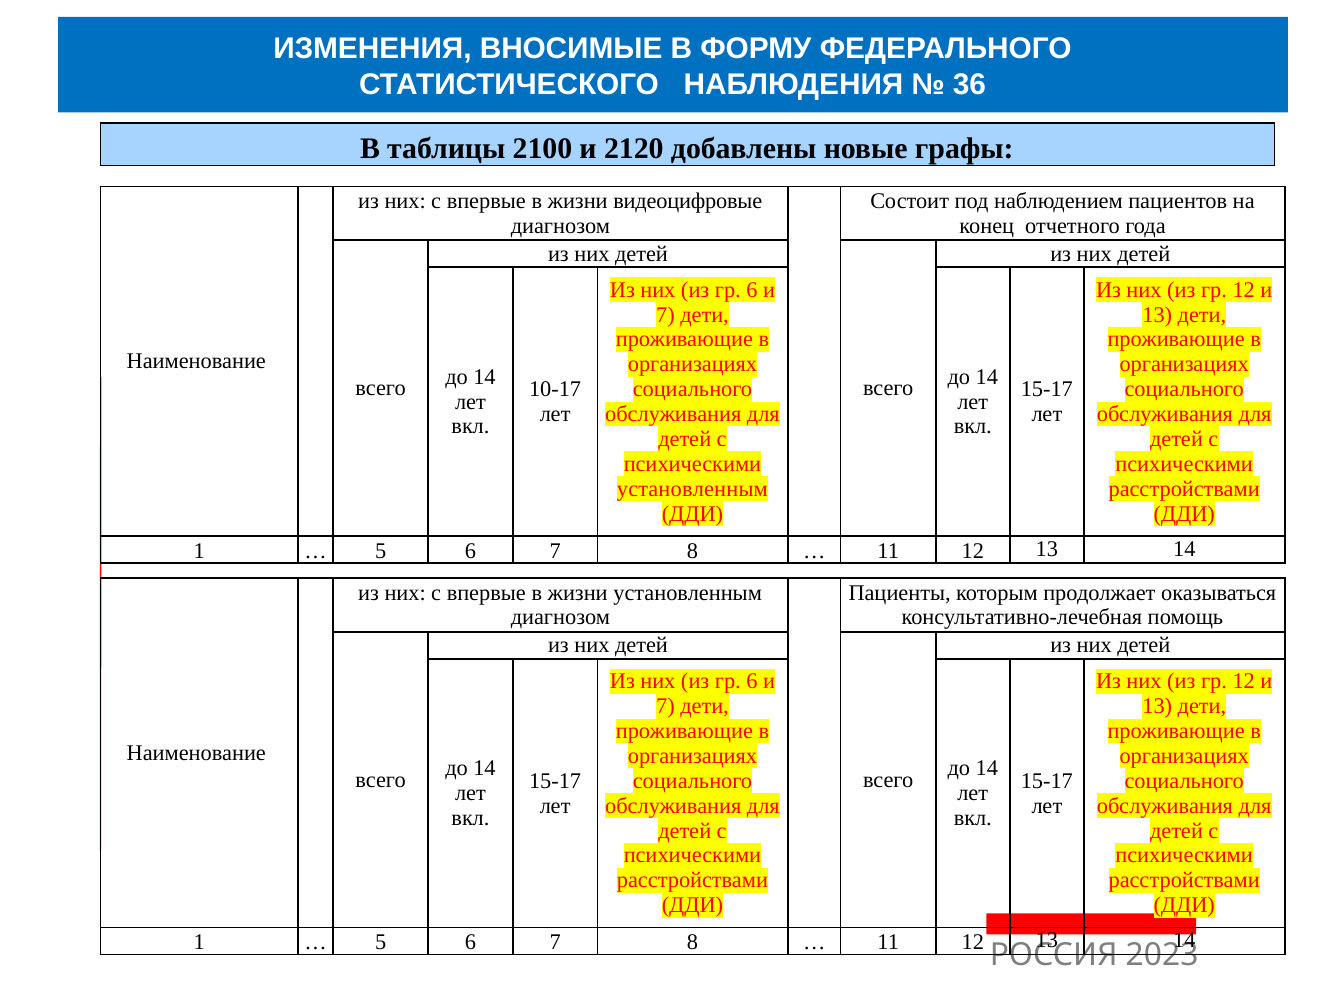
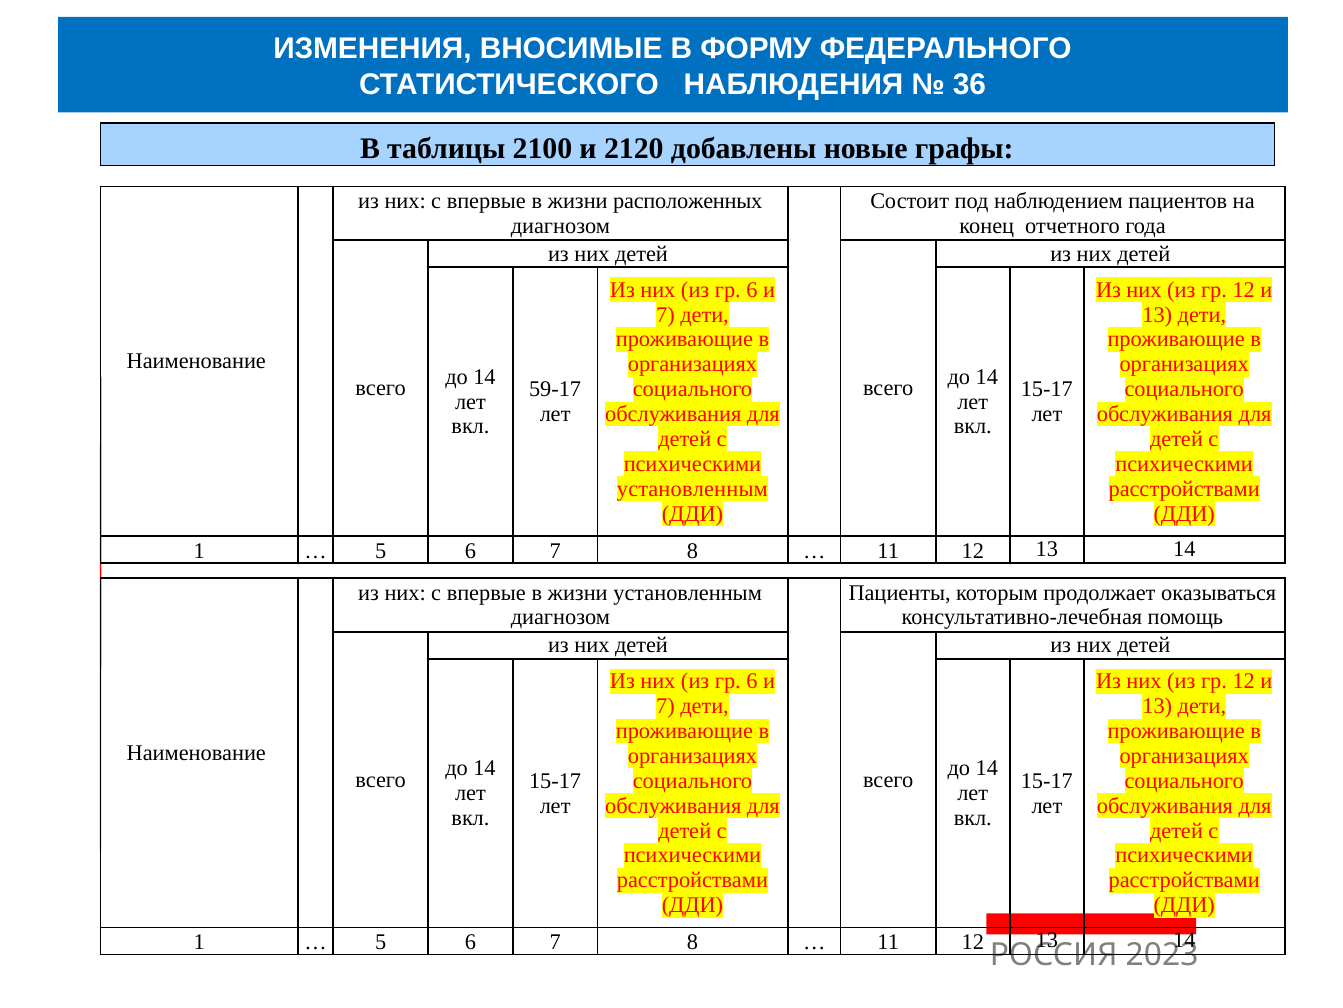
видеоцифровые: видеоцифровые -> расположенных (688, 201)
10-17: 10-17 -> 59-17 (555, 389)
